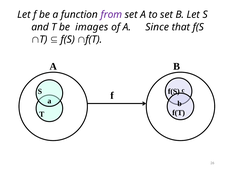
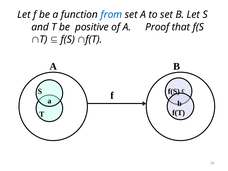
from colour: purple -> blue (111, 15)
images: images -> positive (92, 27)
Since: Since -> Proof (157, 27)
